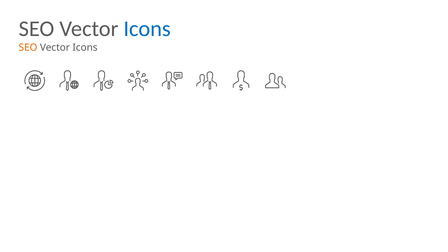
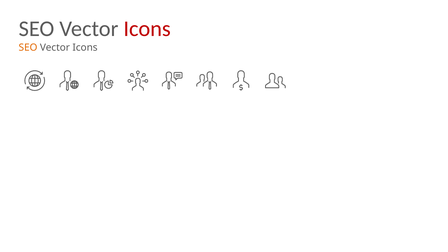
Icons colour: blue -> red (147, 29)
